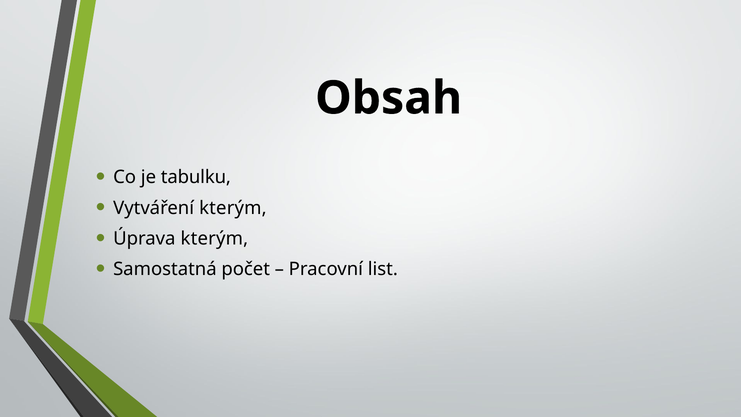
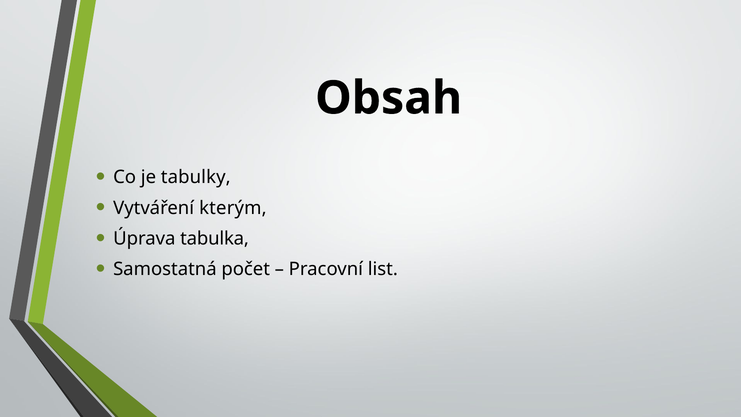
tabulku: tabulku -> tabulky (196, 177)
Úprava kterým: kterým -> tabulka (215, 238)
